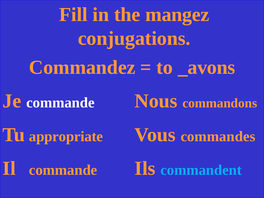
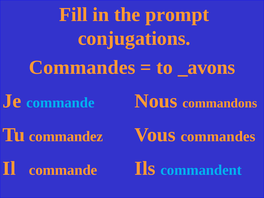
mangez: mangez -> prompt (177, 15)
Commandez: Commandez -> Commandes (82, 67)
commande colour: white -> light blue (60, 103)
appropriate: appropriate -> commandez (66, 136)
